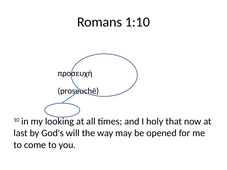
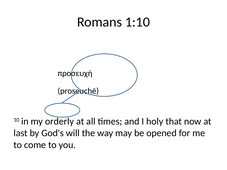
looking: looking -> orderly (60, 122)
